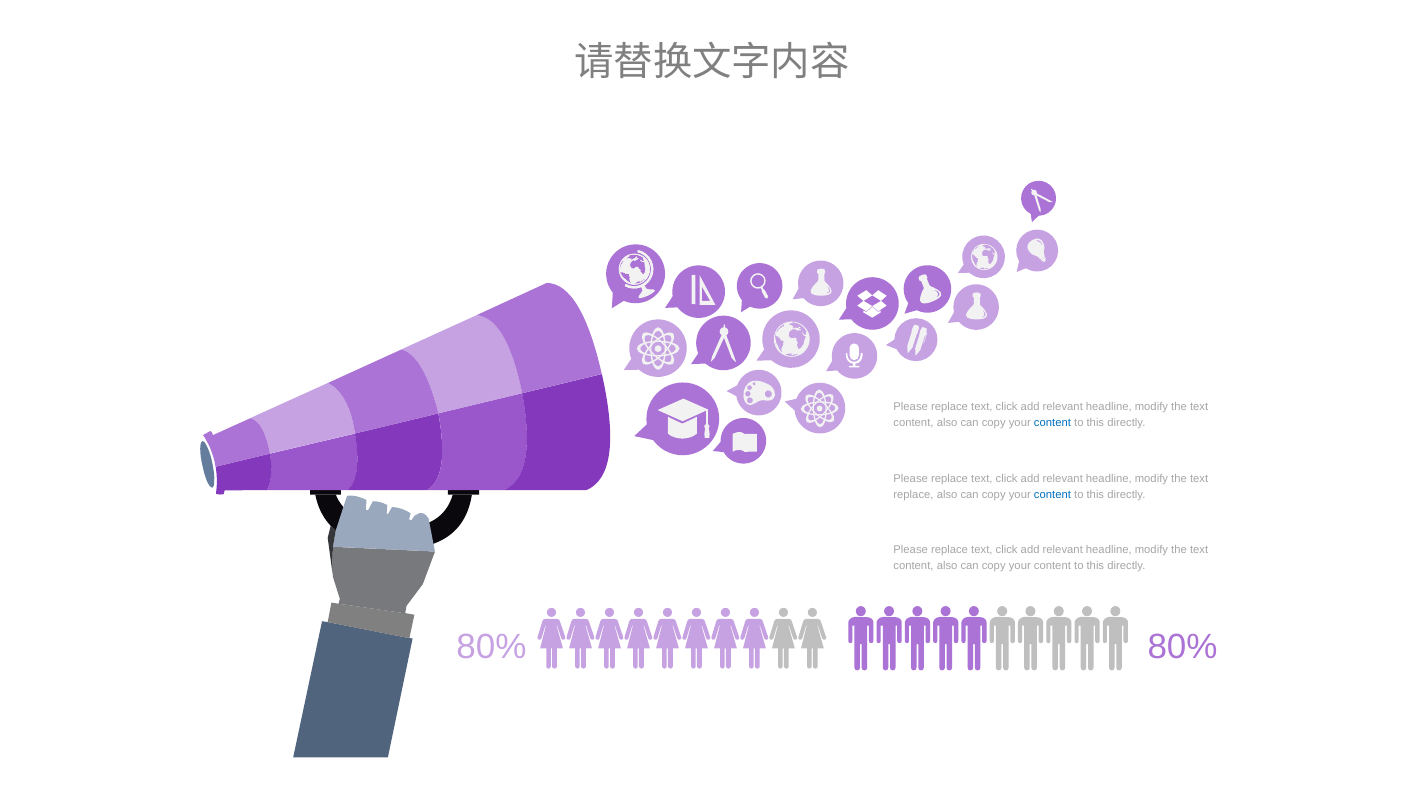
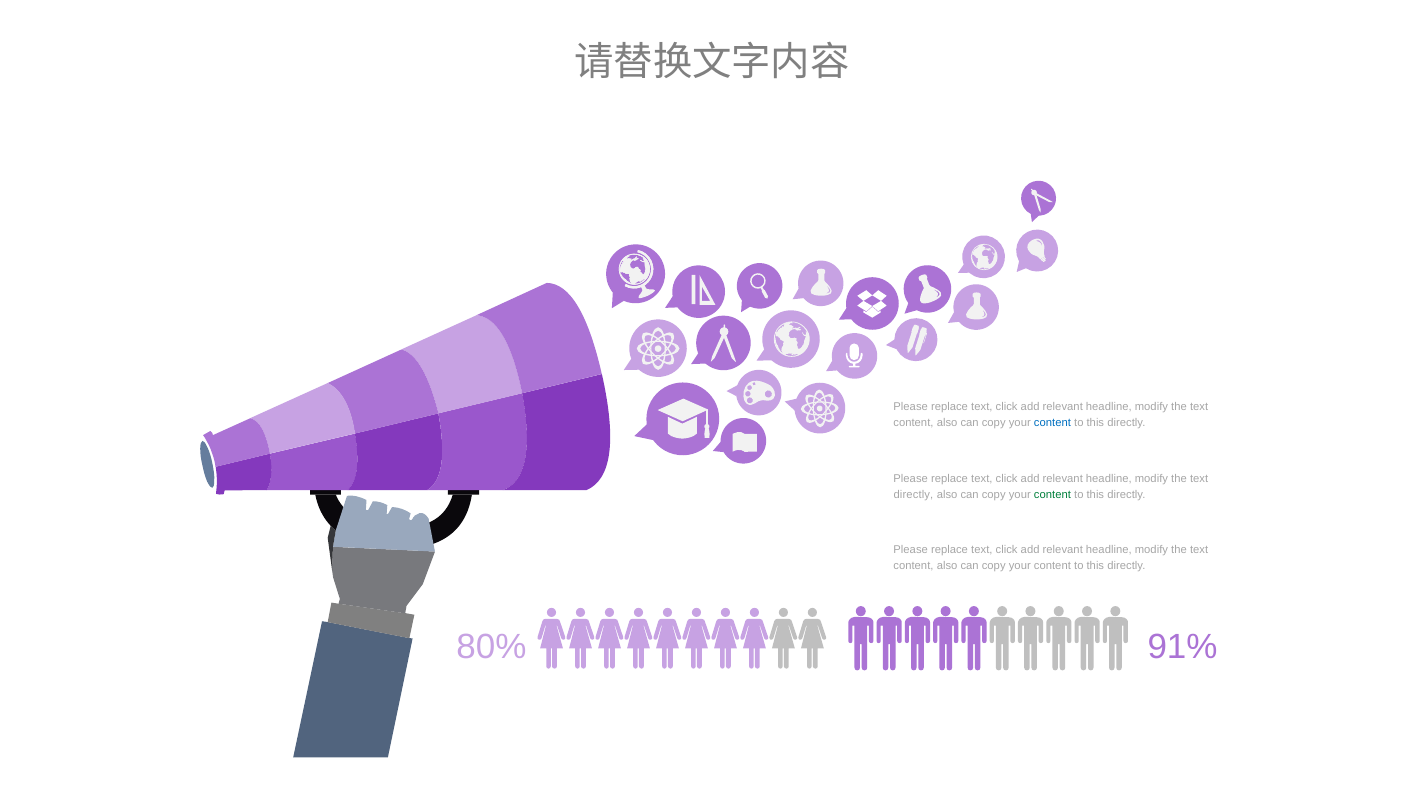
replace: replace -> directly (913, 495)
content colour: blue -> green (1052, 495)
80% 80%: 80% -> 91% (1183, 647)
